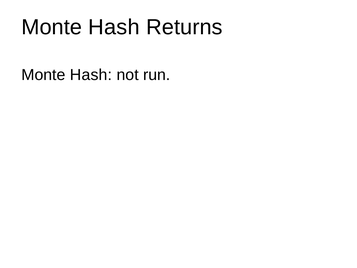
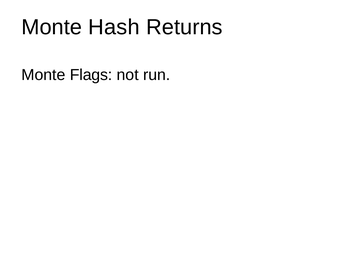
Hash: Hash -> Flags (91, 75)
